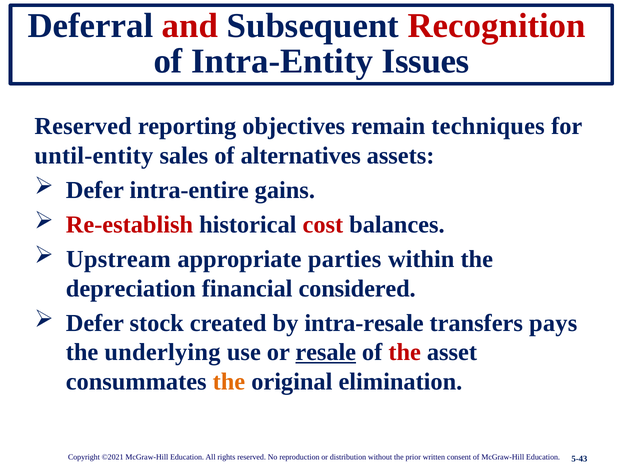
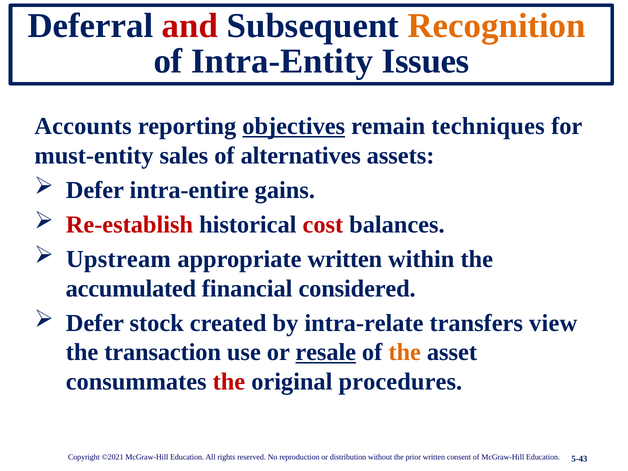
Recognition colour: red -> orange (497, 26)
Reserved: Reserved -> Accounts (83, 126)
objectives underline: none -> present (294, 126)
until-entity: until-entity -> must-entity (94, 155)
appropriate parties: parties -> written (345, 259)
depreciation: depreciation -> accumulated (131, 288)
intra-resale: intra-resale -> intra-relate (364, 323)
pays: pays -> view (553, 323)
underlying: underlying -> transaction (163, 352)
the colour: red -> orange (405, 352)
the colour: orange -> red (229, 382)
elimination: elimination -> procedures (400, 382)
